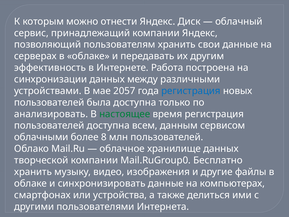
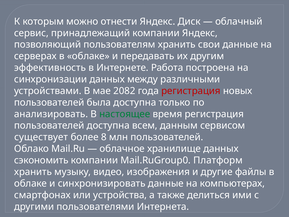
2057: 2057 -> 2082 (124, 91)
регистрация colour: blue -> red (191, 91)
облачными: облачными -> существует (41, 137)
творческой: творческой -> сэкономить (41, 160)
Бесплатно: Бесплатно -> Платформ (218, 160)
